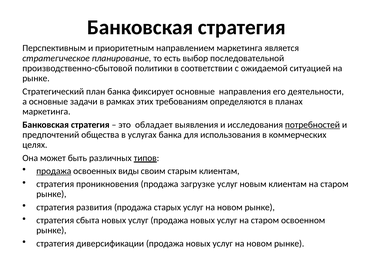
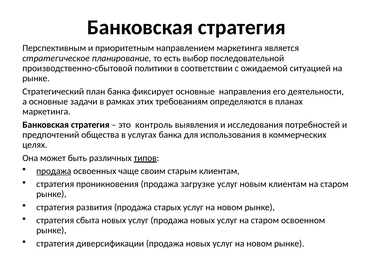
обладает: обладает -> контроль (154, 125)
потребностей underline: present -> none (312, 125)
виды: виды -> чаще (129, 171)
